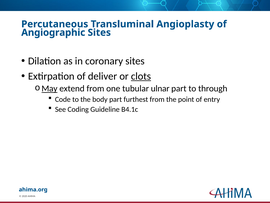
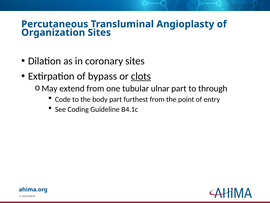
Angiographic: Angiographic -> Organization (53, 32)
deliver: deliver -> bypass (102, 76)
May underline: present -> none (49, 88)
